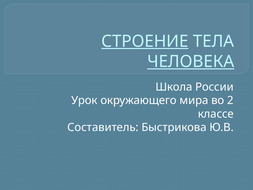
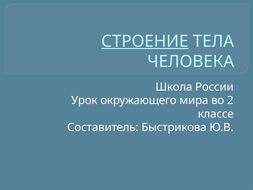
ЧЕЛОВЕКА underline: present -> none (191, 61)
